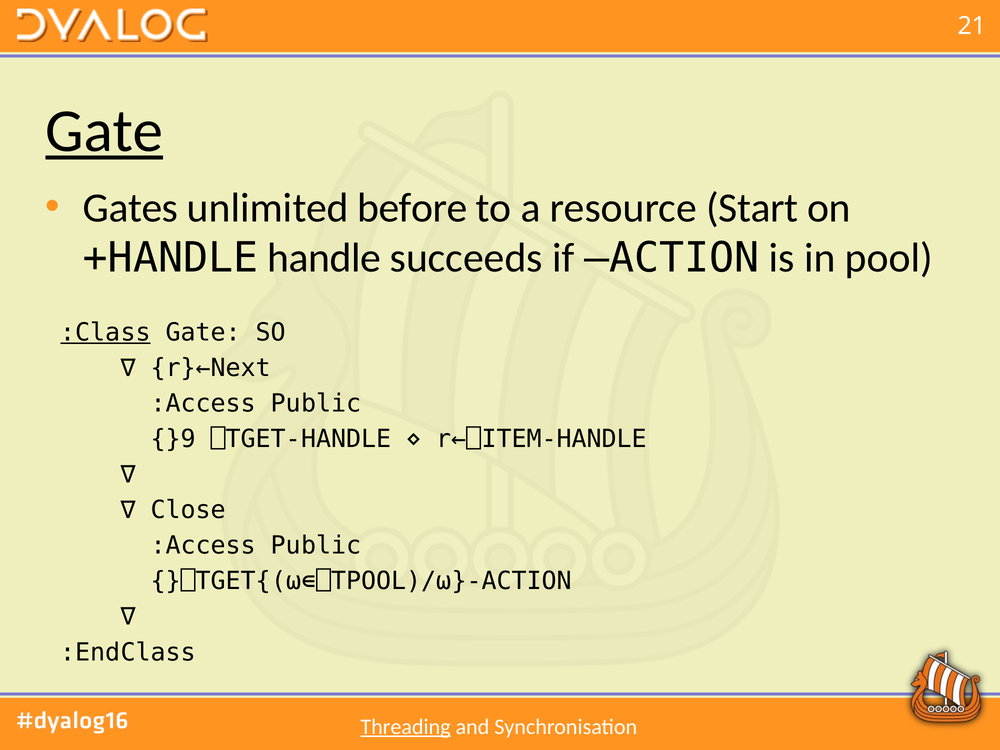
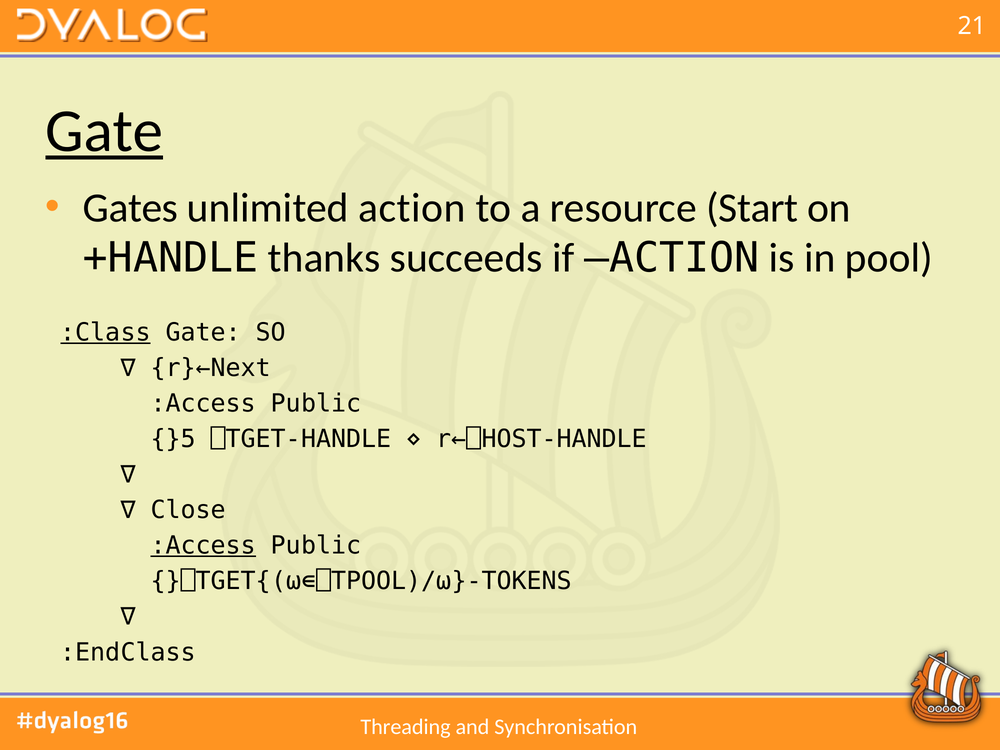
unlimited before: before -> action (412, 208)
handle: handle -> thanks (324, 258)
}9: }9 -> }5 (173, 439)
r←⎕ITEM-HANDLE: r←⎕ITEM-HANDLE -> r←⎕HOST-HANDLE (542, 439)
:Access underline: none -> present (203, 546)
}⎕TGET{(⍵∊⎕TPOOL)/⍵}-ACTION: }⎕TGET{(⍵∊⎕TPOOL)/⍵}-ACTION -> }⎕TGET{(⍵∊⎕TPOOL)/⍵}-TOKENS (361, 581)
Threading underline: present -> none (405, 727)
